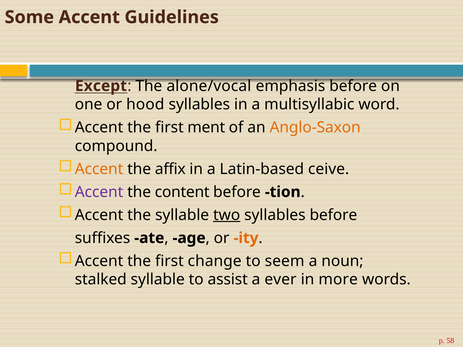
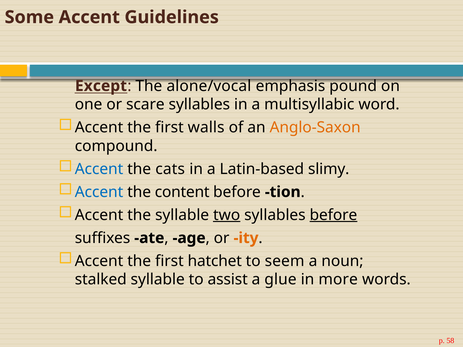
emphasis before: before -> pound (353, 86)
hood: hood -> scare (145, 104)
ment: ment -> walls (206, 128)
Accent colour: orange -> blue (99, 169)
affix: affix -> cats (170, 169)
ceive: ceive -> slimy (329, 169)
Accent colour: purple -> blue (99, 192)
before underline: none -> present (333, 215)
change: change -> hatchet (215, 261)
ever: ever -> glue (280, 280)
